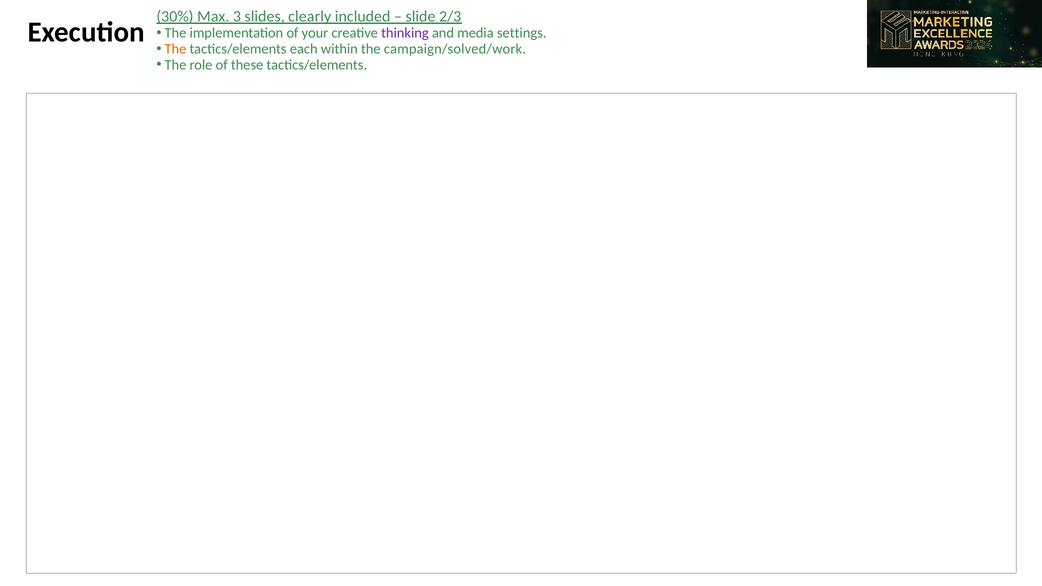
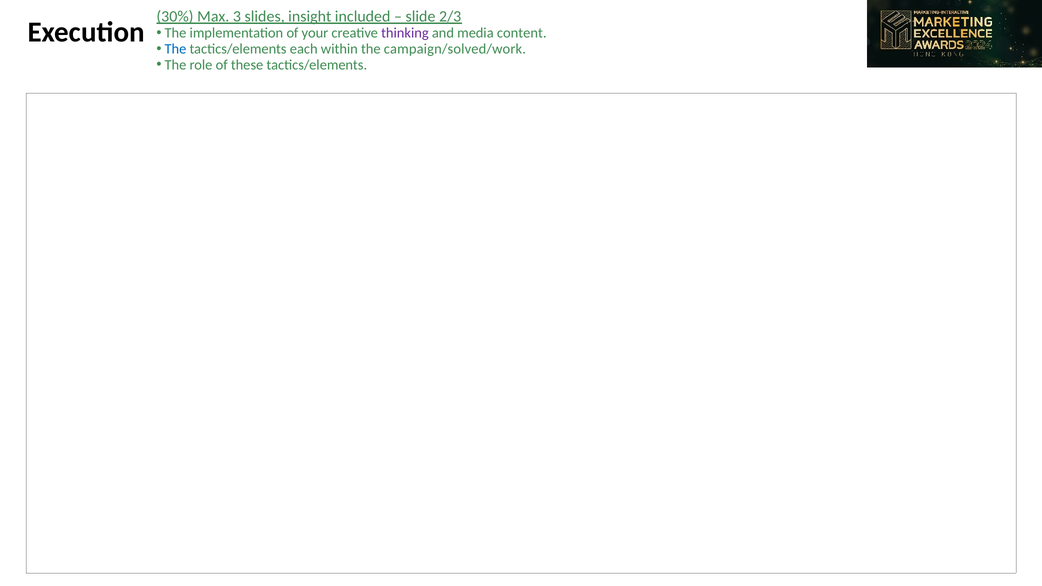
clearly: clearly -> insight (310, 17)
settings: settings -> content (522, 33)
The colour: orange -> blue (175, 49)
